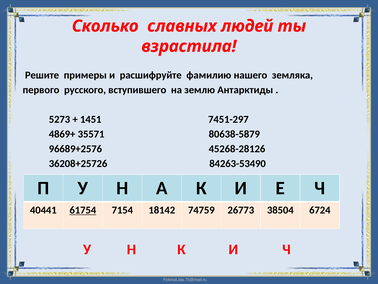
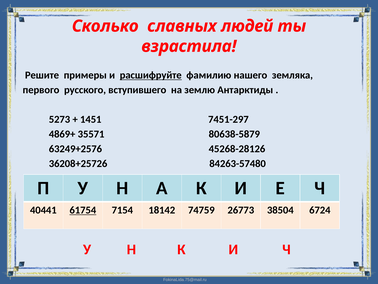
расшифруйте underline: none -> present (151, 75)
96689+2576: 96689+2576 -> 63249+2576 (75, 149)
84263-53490: 84263-53490 -> 84263-57480 (238, 163)
